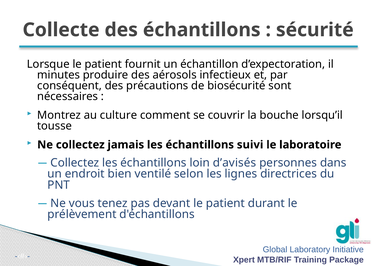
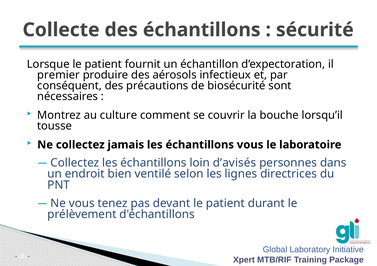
minutes: minutes -> premier (59, 75)
échantillons suivi: suivi -> vous (250, 145)
